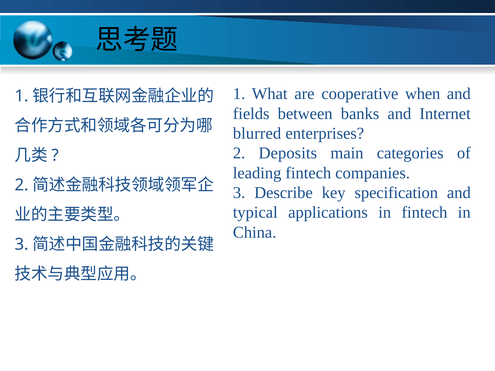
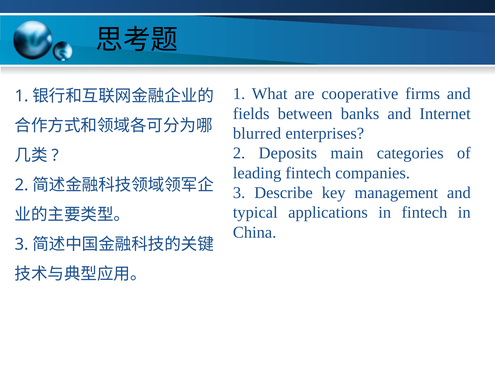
when: when -> firms (423, 94)
specification: specification -> management (396, 193)
